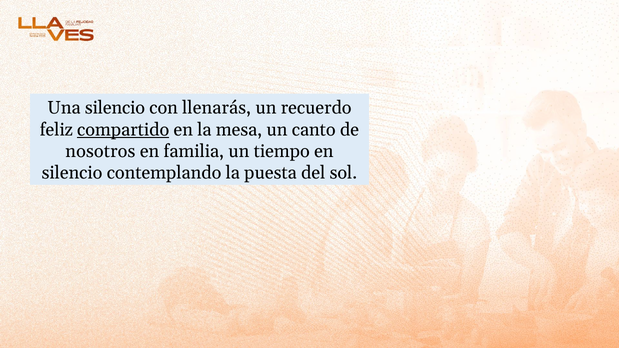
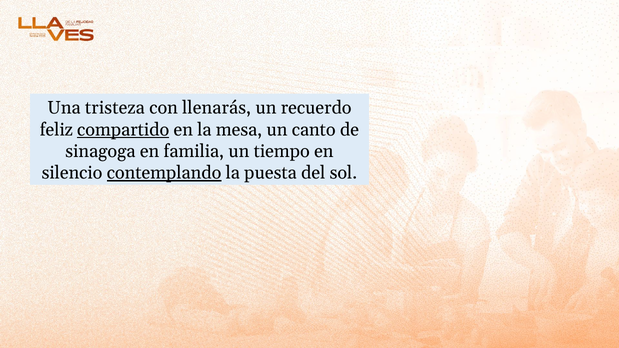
Una silencio: silencio -> tristeza (115, 108)
nosotros: nosotros -> sinagoga (100, 151)
contemplando underline: none -> present (164, 173)
